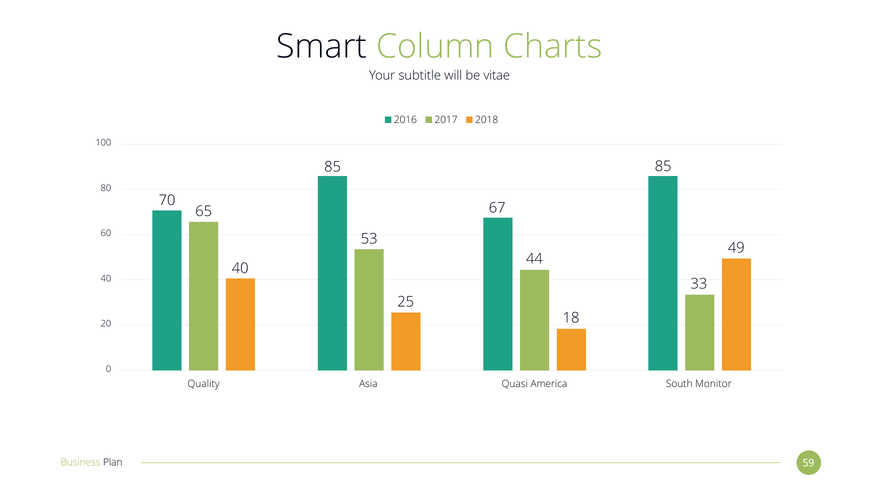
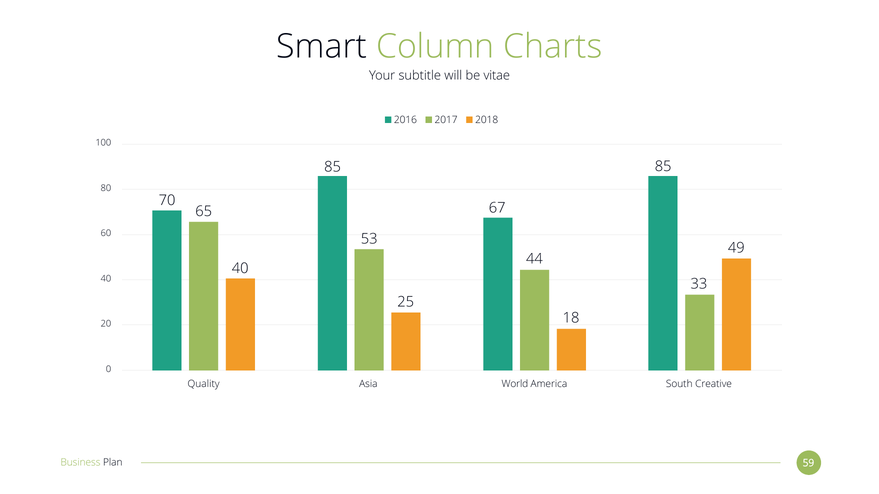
Quasi: Quasi -> World (515, 384)
Monitor: Monitor -> Creative (714, 384)
